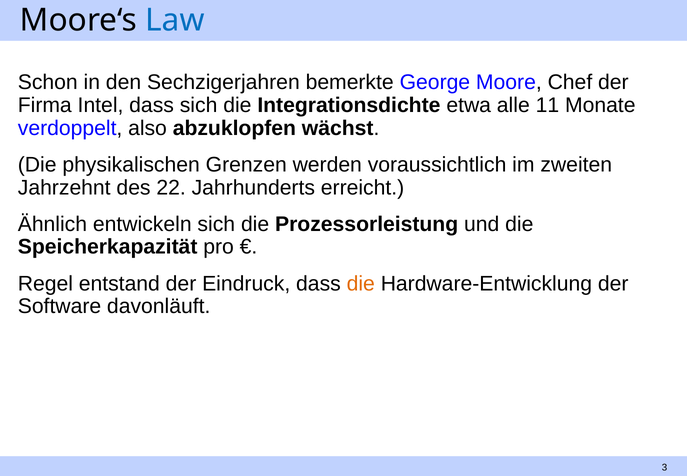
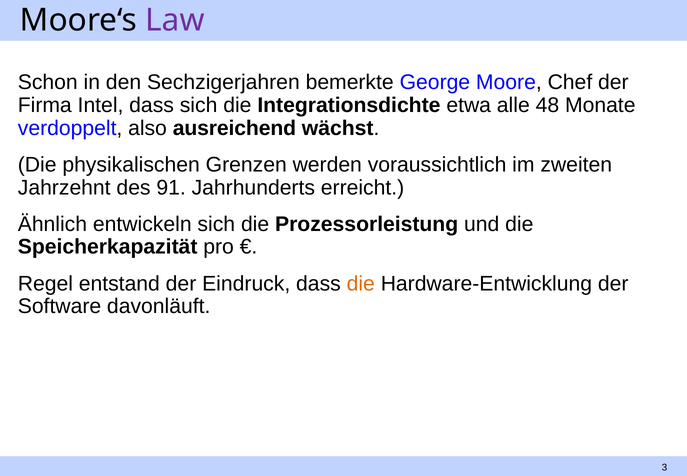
Law colour: blue -> purple (175, 20)
11: 11 -> 48 (547, 105)
abzuklopfen: abzuklopfen -> ausreichend (234, 128)
22: 22 -> 91 (171, 187)
